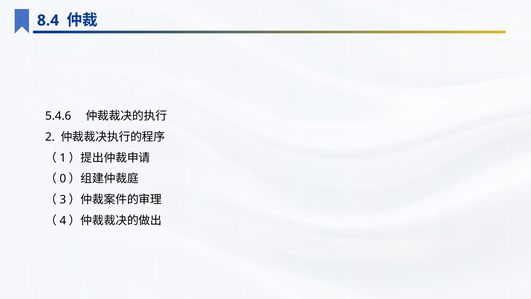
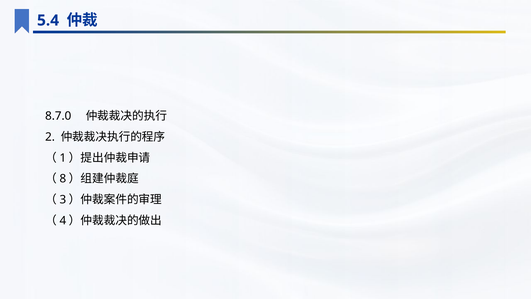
8.4: 8.4 -> 5.4 (48, 20)
5.4.6: 5.4.6 -> 8.7.0 (58, 116)
0: 0 -> 8 (63, 179)
